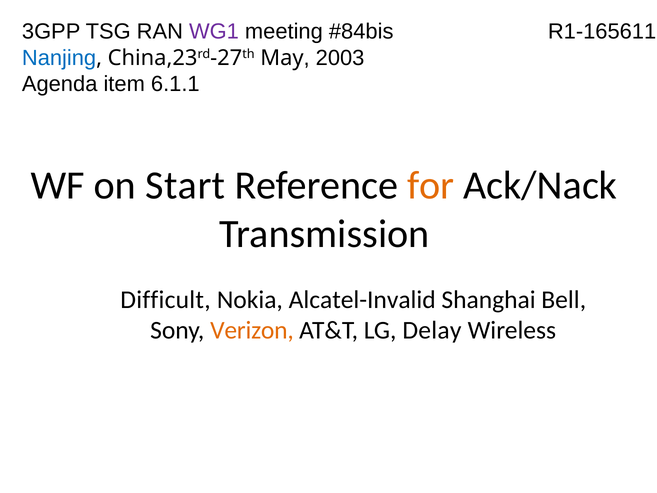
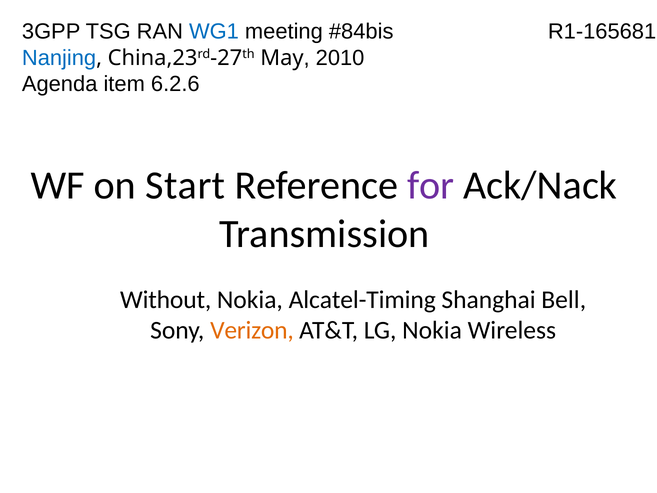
WG1 colour: purple -> blue (214, 31)
R1-165611: R1-165611 -> R1-165681 (602, 31)
2003: 2003 -> 2010 (340, 58)
6.1.1: 6.1.1 -> 6.2.6 (175, 84)
for colour: orange -> purple (431, 186)
Difficult: Difficult -> Without (166, 300)
Alcatel-Invalid: Alcatel-Invalid -> Alcatel-Timing (362, 300)
LG Delay: Delay -> Nokia (432, 330)
